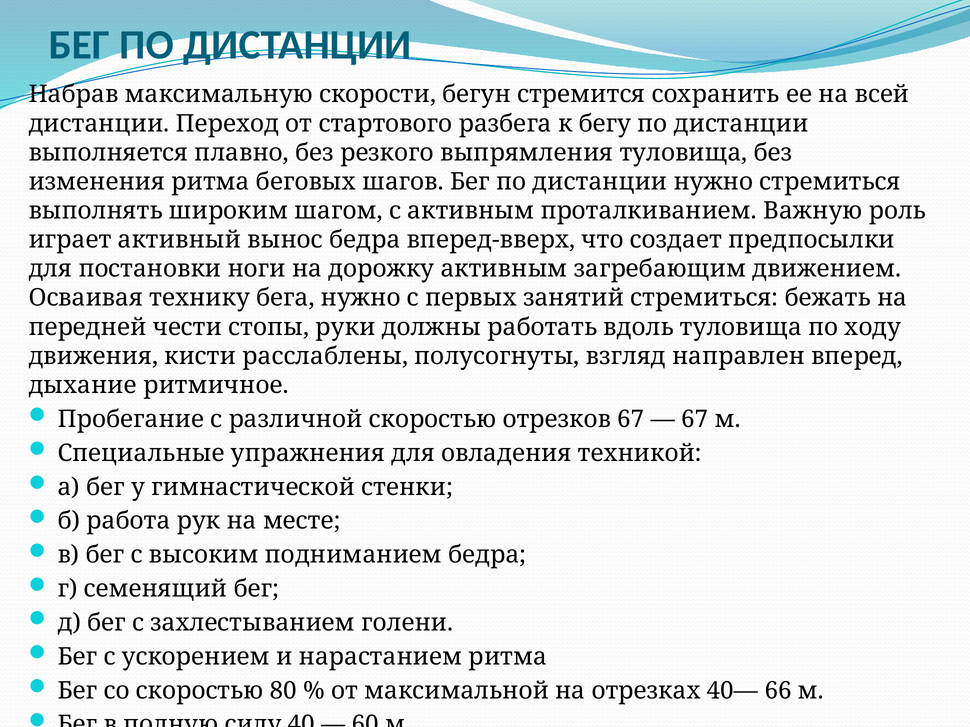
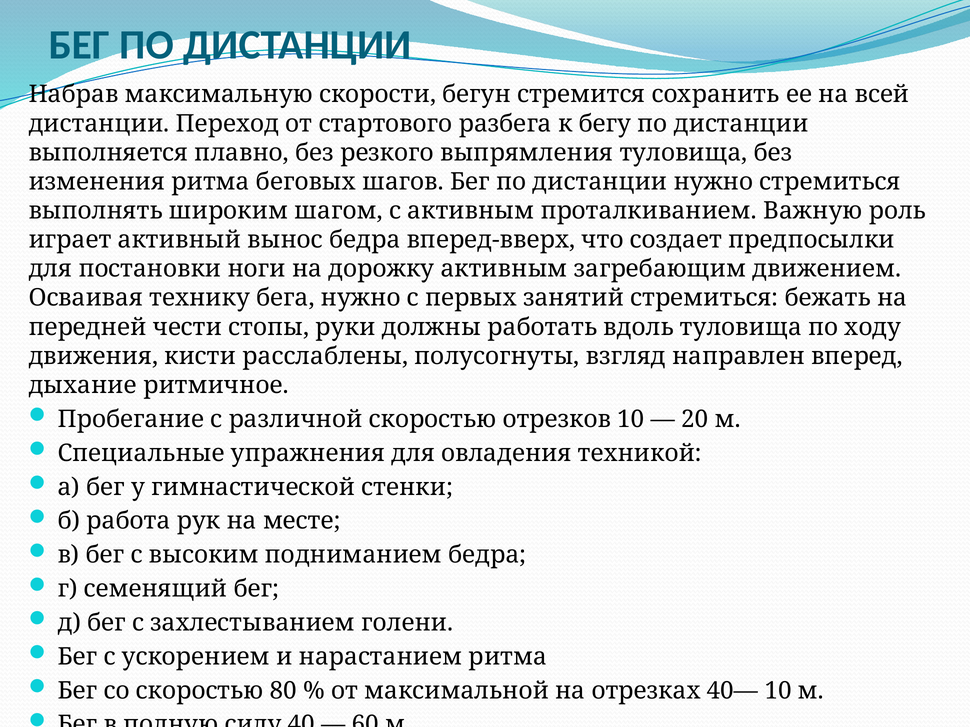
отрезков 67: 67 -> 10 (631, 419)
67: 67 -> 20 (695, 419)
40— 66: 66 -> 10 (778, 691)
